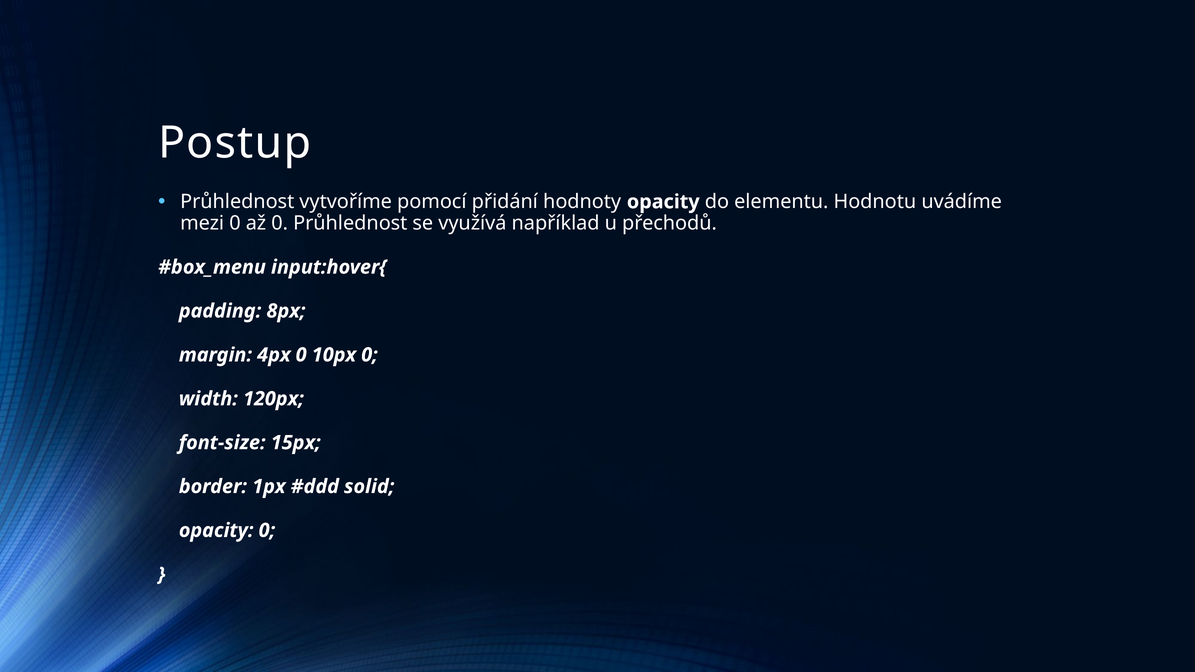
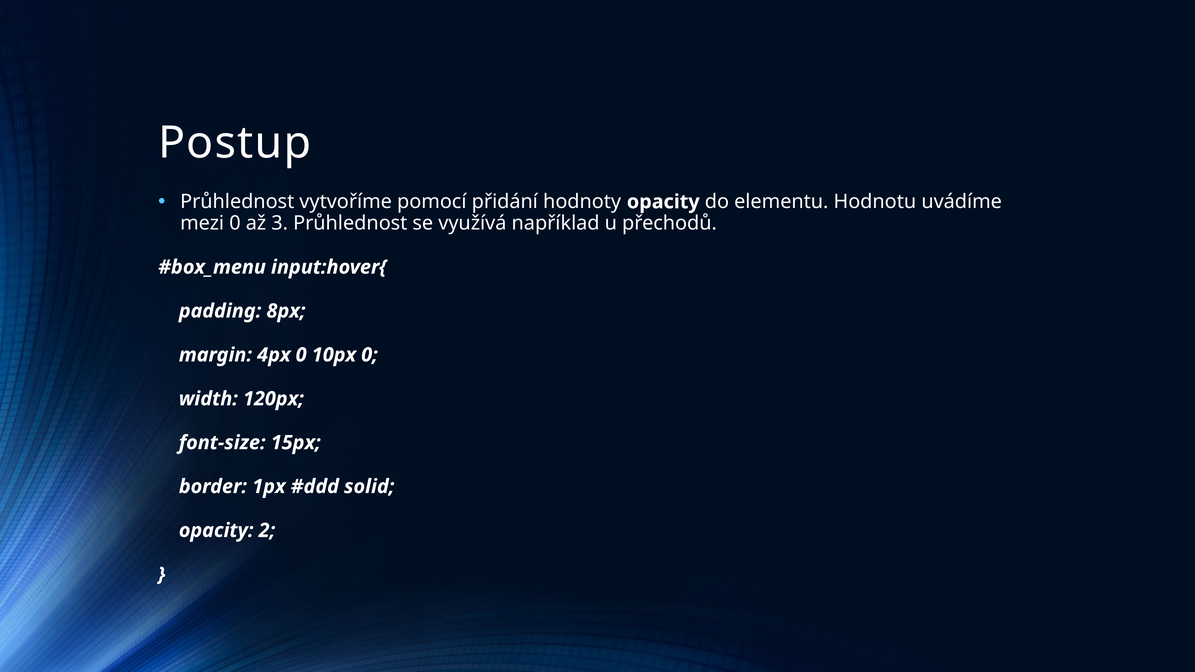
až 0: 0 -> 3 (280, 223)
opacity 0: 0 -> 2 (267, 531)
